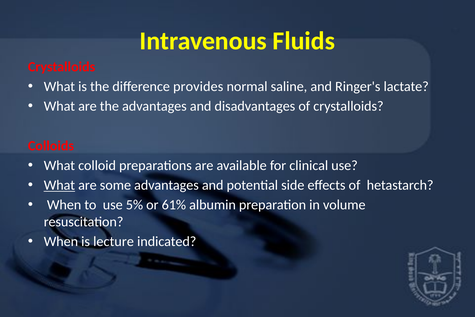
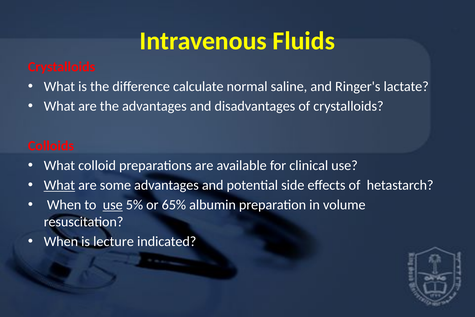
provides: provides -> calculate (198, 87)
use underline: none -> present (113, 205)
61%: 61% -> 65% (174, 205)
